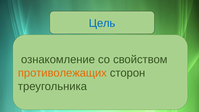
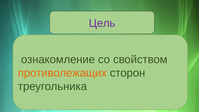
Цель colour: blue -> purple (102, 23)
